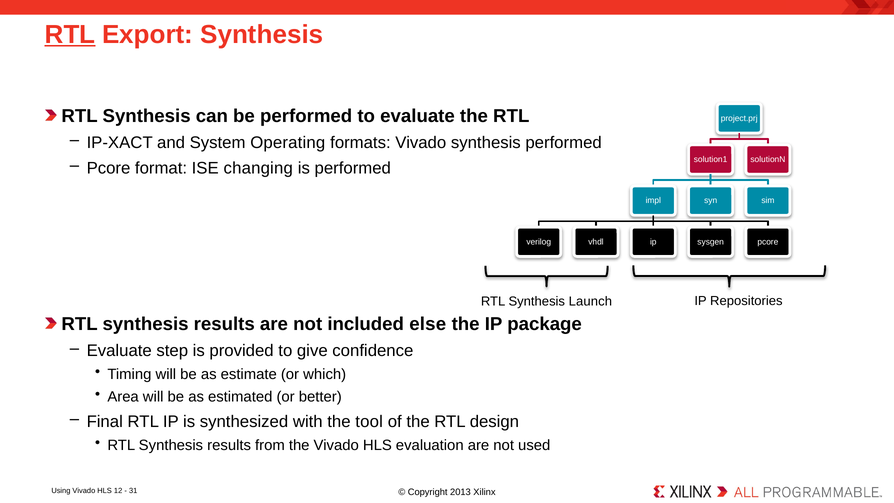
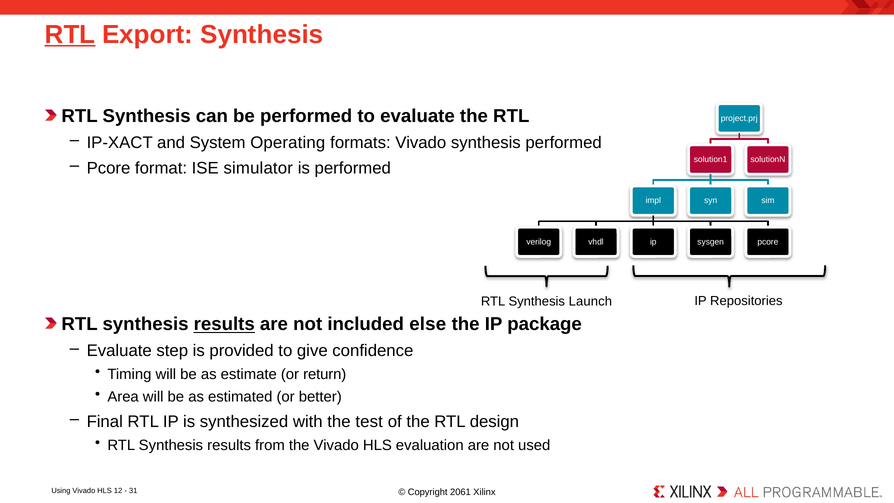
changing: changing -> simulator (258, 168)
results underline: none -> present (224, 324)
which: which -> return (325, 374)
tool: tool -> test (369, 422)
2013: 2013 -> 2061 (460, 492)
